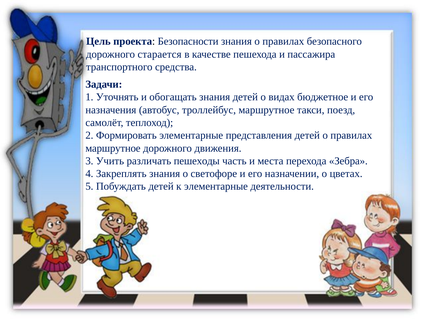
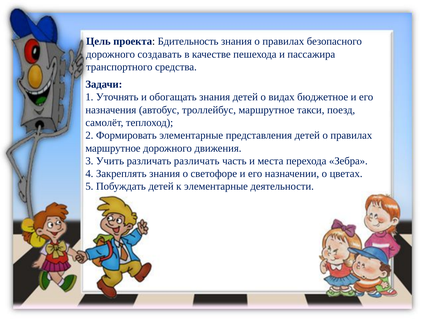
Безопасности: Безопасности -> Бдительность (188, 41)
старается: старается -> создавать (160, 54)
различать пешеходы: пешеходы -> различать (197, 161)
